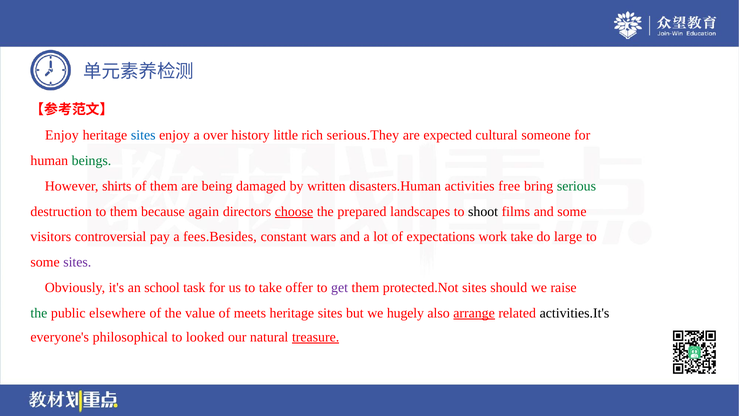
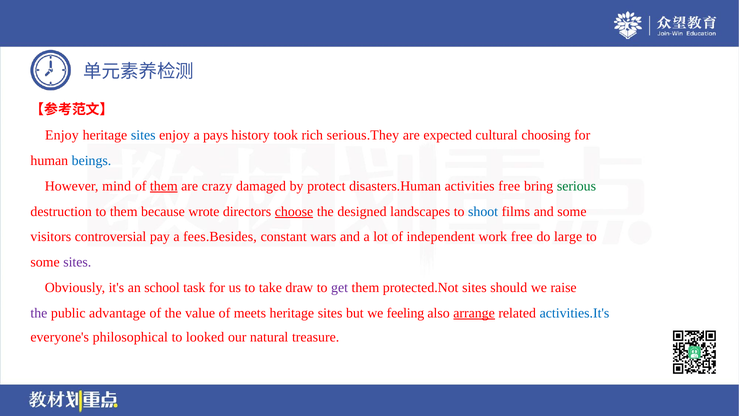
over: over -> pays (216, 135)
little: little -> took (286, 135)
someone: someone -> choosing (546, 135)
beings colour: green -> blue (92, 161)
shirts: shirts -> mind (117, 186)
them underline: none -> present (164, 186)
being: being -> crazy (217, 186)
written: written -> protect (326, 186)
again: again -> wrote (204, 211)
prepared: prepared -> designed (362, 211)
shoot colour: black -> blue (483, 211)
expectations: expectations -> independent (441, 237)
work take: take -> free (522, 237)
offer: offer -> draw (299, 287)
the colour: green -> purple (39, 313)
elsewhere: elsewhere -> advantage (117, 313)
hugely: hugely -> feeling (405, 313)
activities.It's colour: black -> blue (575, 313)
treasure underline: present -> none (316, 337)
